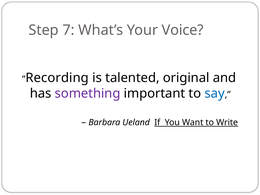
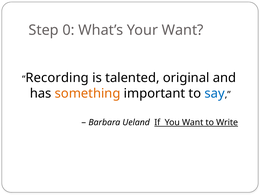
7: 7 -> 0 (68, 30)
Your Voice: Voice -> Want (183, 30)
something colour: purple -> orange (88, 93)
